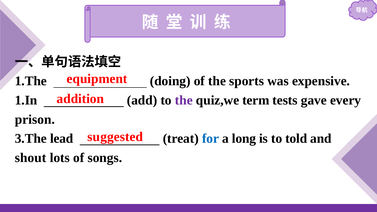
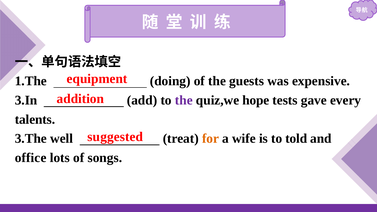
sports: sports -> guests (247, 81)
1.In: 1.In -> 3.In (26, 100)
term: term -> hope (256, 100)
prison: prison -> talents (35, 119)
lead: lead -> well (62, 139)
for colour: blue -> orange (211, 139)
long: long -> wife (244, 139)
shout: shout -> office (31, 158)
